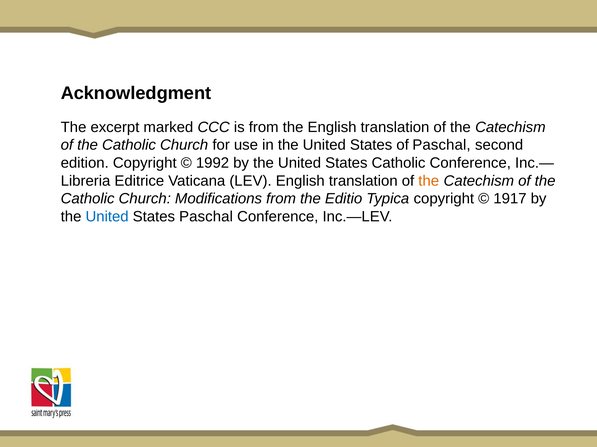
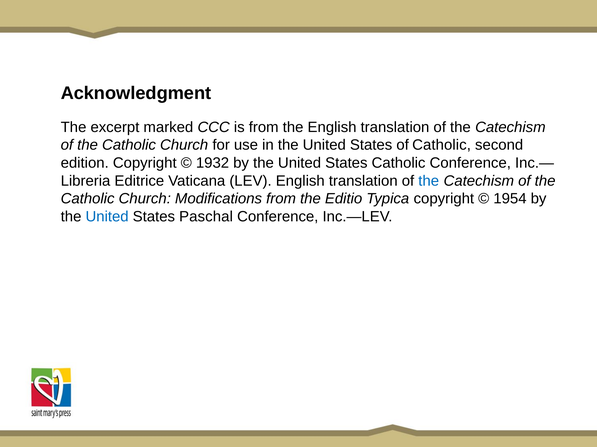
of Paschal: Paschal -> Catholic (442, 145)
1992: 1992 -> 1932 (213, 163)
the colour: orange -> blue (429, 181)
1917: 1917 -> 1954 (510, 199)
